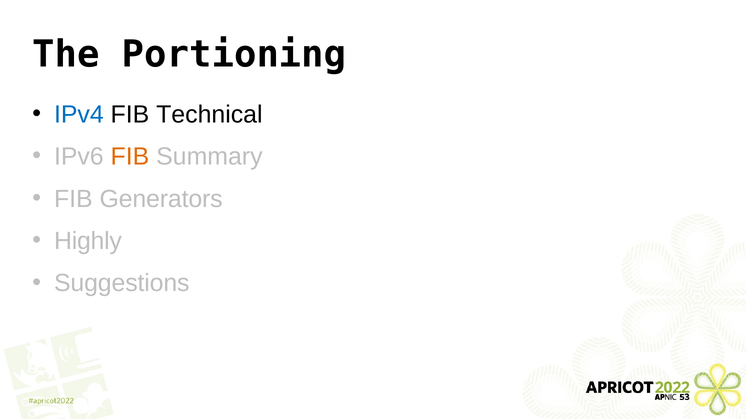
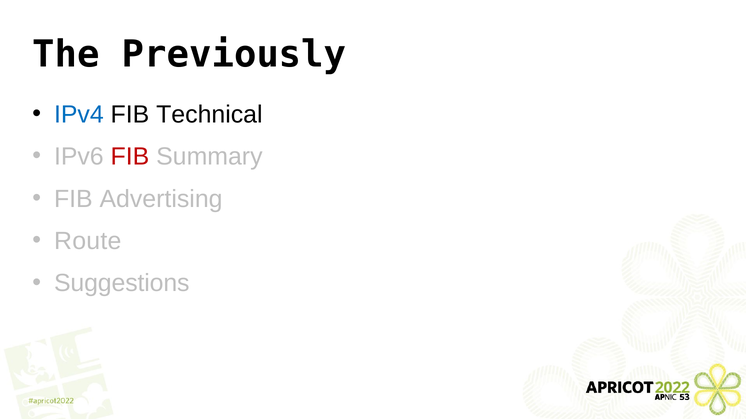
Portioning: Portioning -> Previously (234, 54)
FIB colour: orange -> red (130, 157)
Generators: Generators -> Advertising (161, 199)
Highly: Highly -> Route (88, 241)
